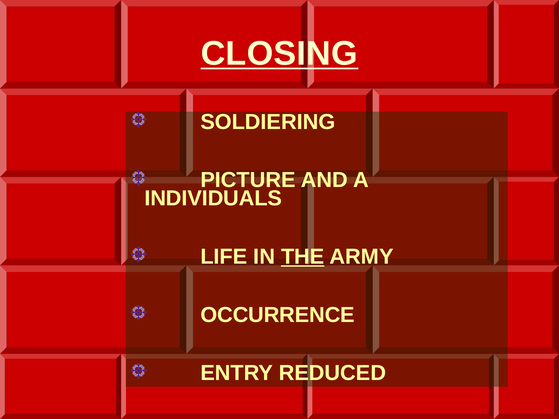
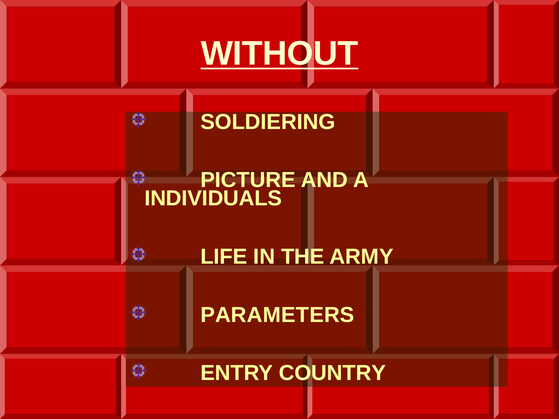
CLOSING: CLOSING -> WITHOUT (279, 54)
THE underline: present -> none (303, 257)
OCCURRENCE: OCCURRENCE -> PARAMETERS (277, 315)
REDUCED: REDUCED -> COUNTRY (332, 373)
